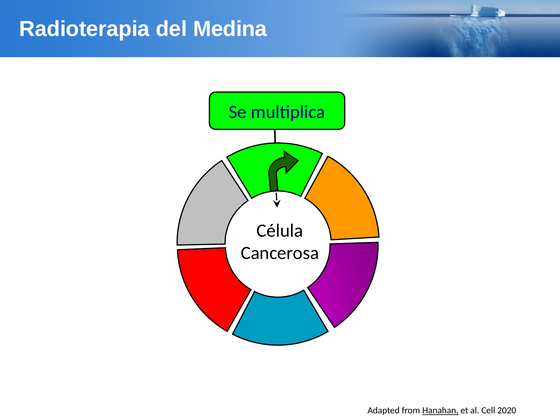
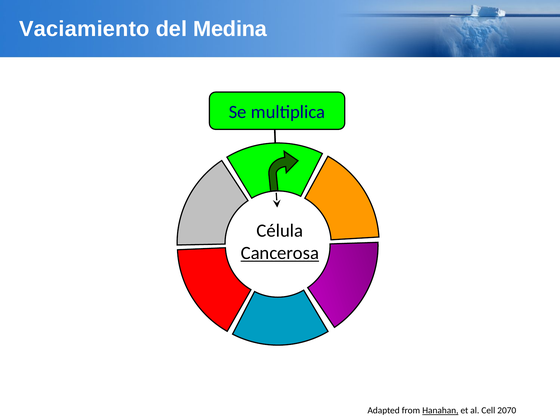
Radioterapia: Radioterapia -> Vaciamiento (84, 29)
Cancerosa underline: none -> present (280, 253)
2020: 2020 -> 2070 (507, 411)
